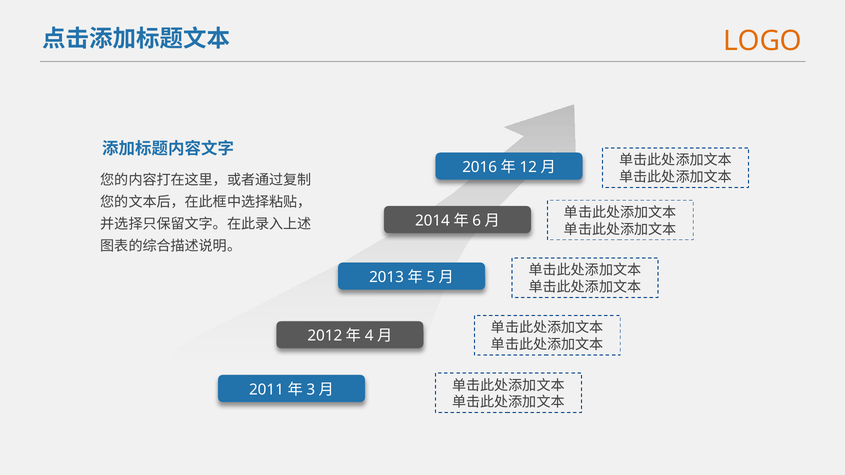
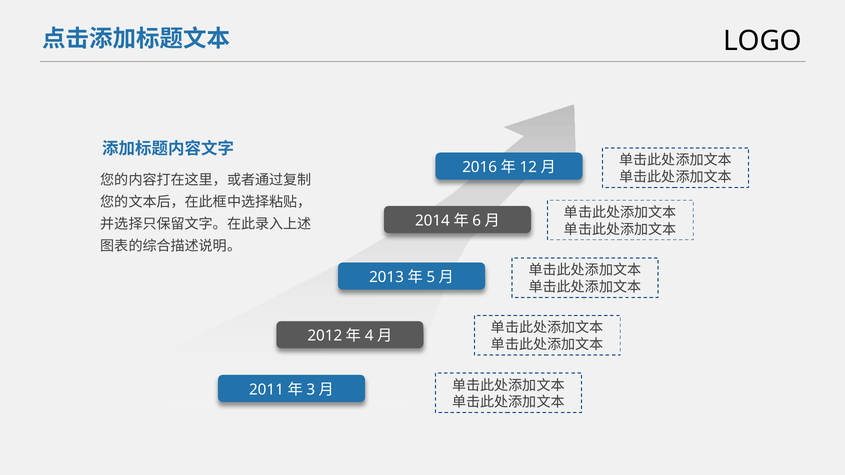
LOGO colour: orange -> black (762, 41)
